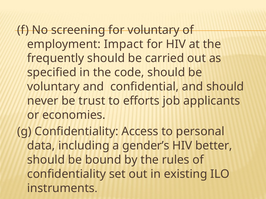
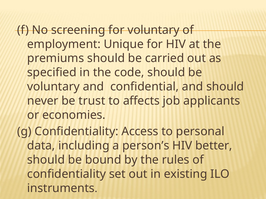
Impact: Impact -> Unique (124, 44)
frequently: frequently -> premiums (56, 58)
efforts: efforts -> affects (141, 101)
gender’s: gender’s -> person’s (146, 146)
